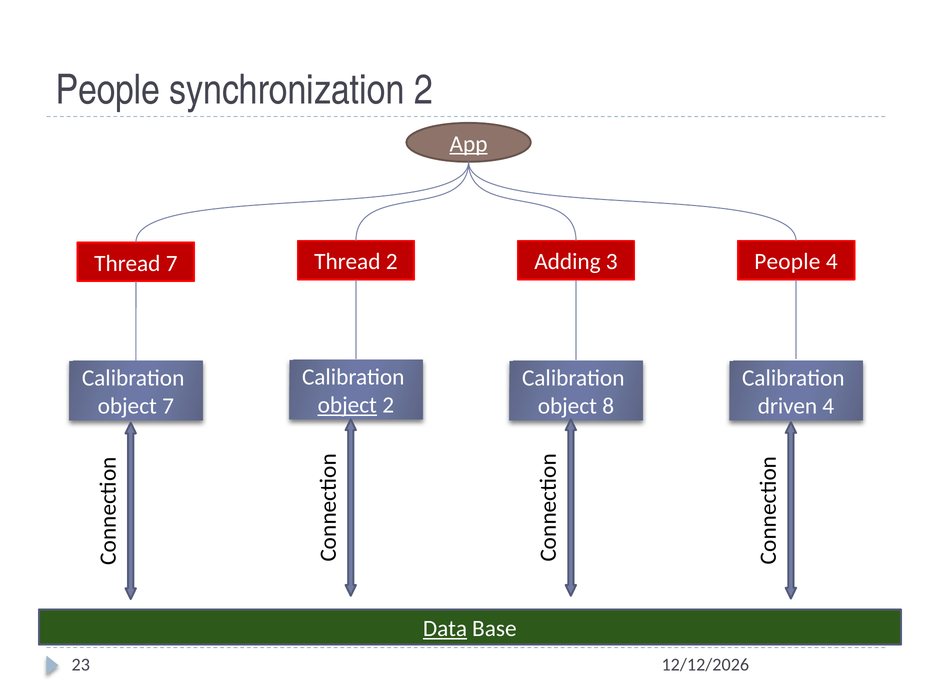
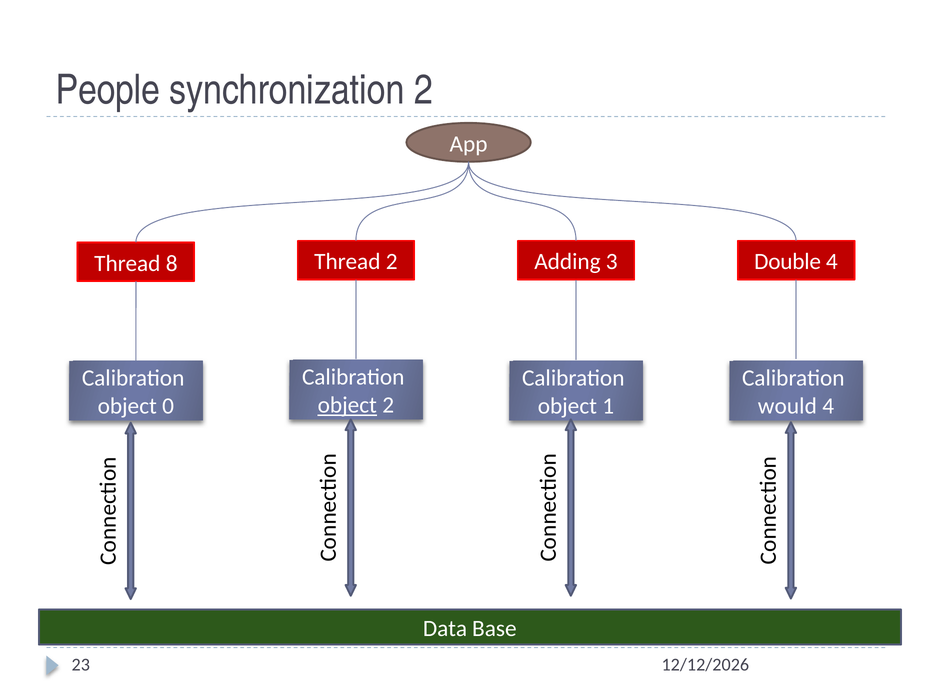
App underline: present -> none (469, 144)
Thread 7: 7 -> 8 (172, 263)
3 People: People -> Double (788, 262)
object 7: 7 -> 0 (168, 406)
8: 8 -> 1 (608, 406)
driven: driven -> would (787, 406)
Data underline: present -> none (445, 629)
